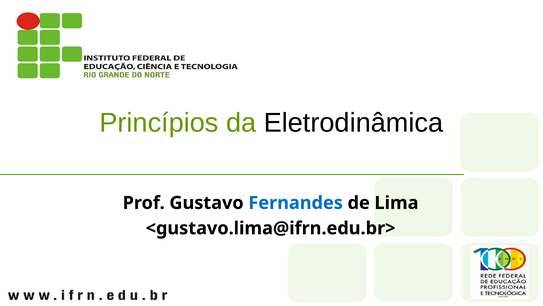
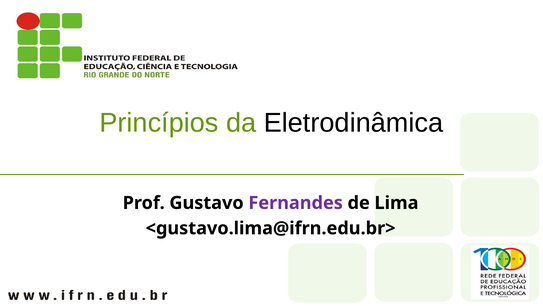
Fernandes colour: blue -> purple (296, 203)
